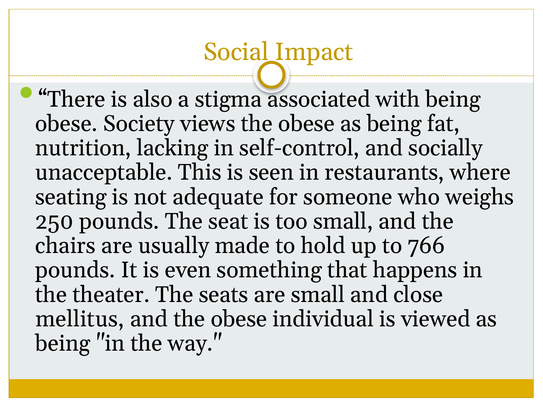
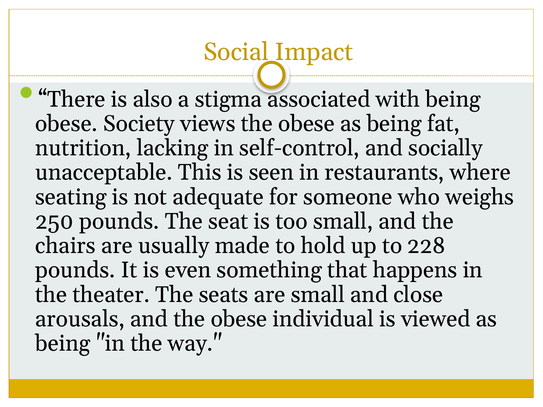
766: 766 -> 228 (426, 246)
mellitus: mellitus -> arousals (80, 319)
